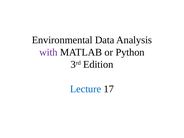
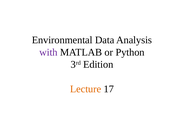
Lecture colour: blue -> orange (86, 89)
